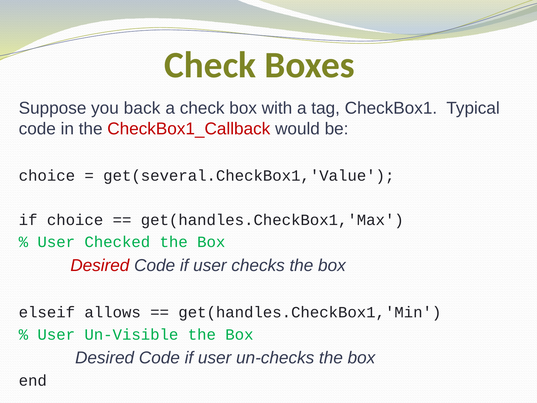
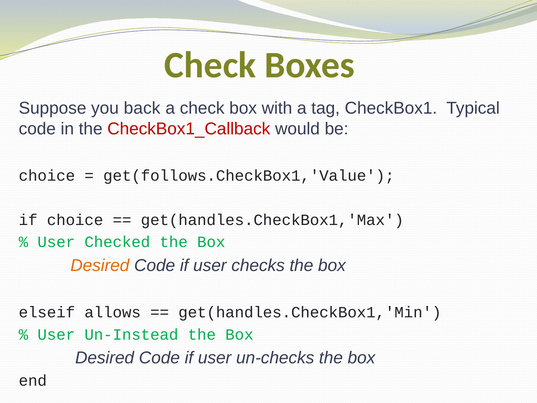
get(several.CheckBox1,'Value: get(several.CheckBox1,'Value -> get(follows.CheckBox1,'Value (249, 176)
Desired colour: red -> orange (100, 265)
Un-Visible: Un-Visible -> Un-Instead (131, 334)
